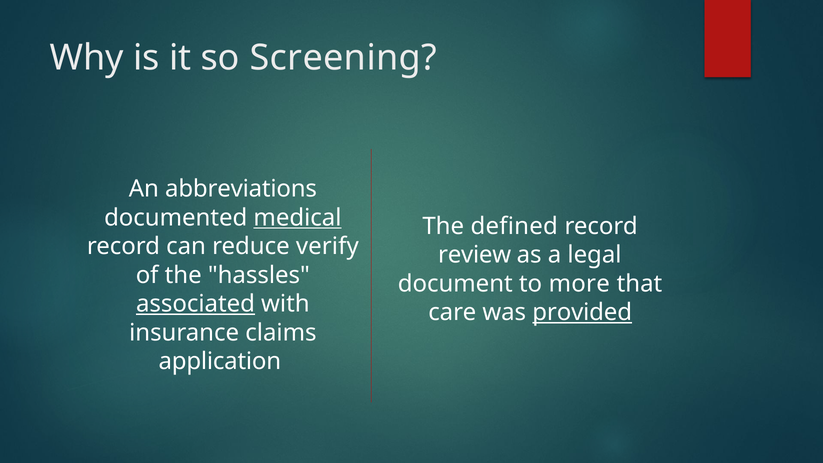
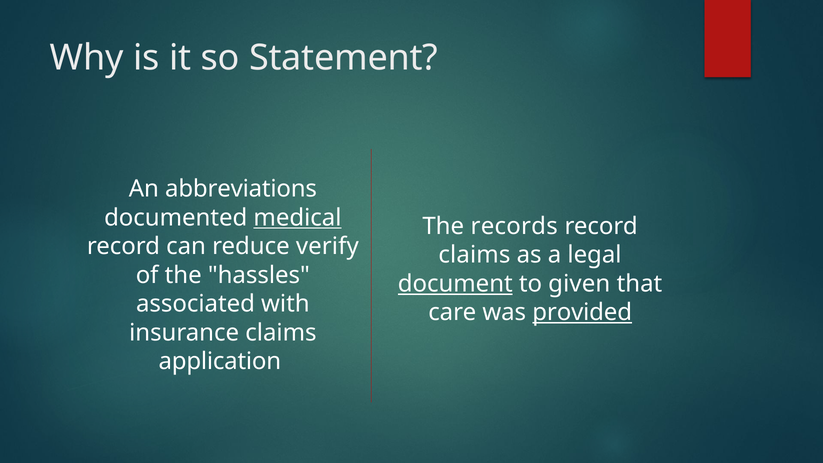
Screening: Screening -> Statement (344, 58)
defined: defined -> records (514, 226)
review: review -> claims (474, 255)
document underline: none -> present (455, 284)
more: more -> given (579, 284)
associated underline: present -> none (196, 304)
